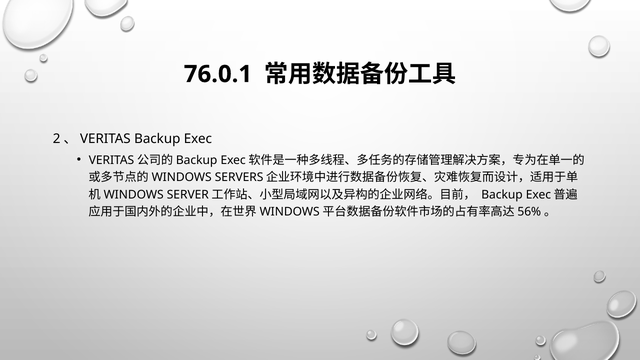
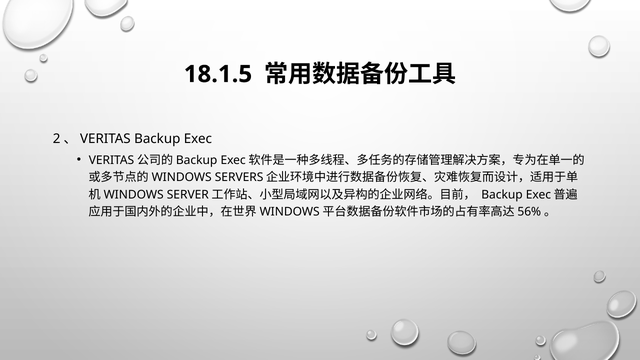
76.0.1: 76.0.1 -> 18.1.5 (218, 74)
